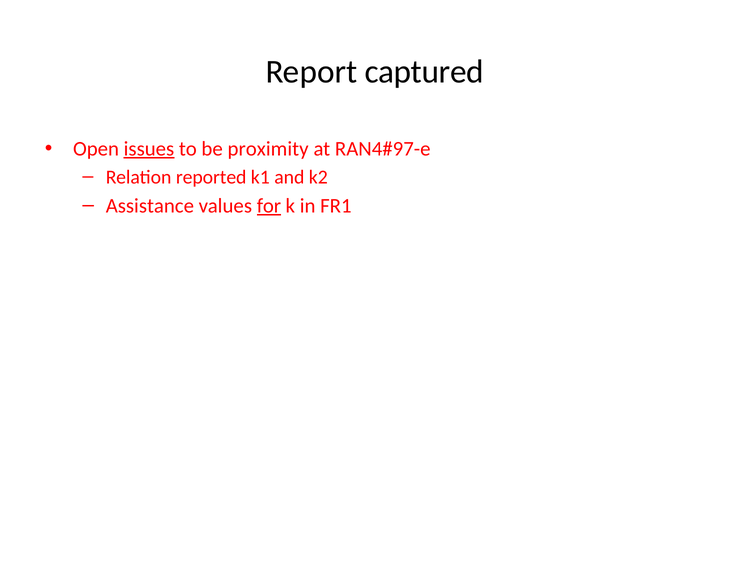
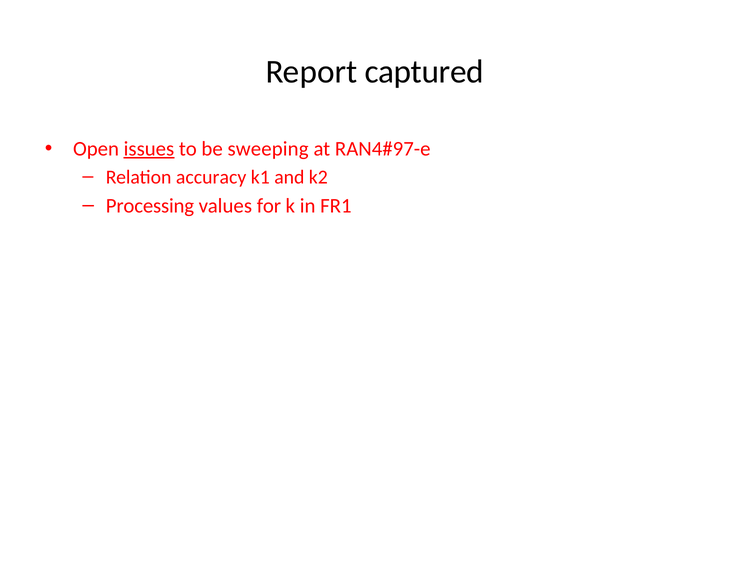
proximity: proximity -> sweeping (268, 149)
reported: reported -> accuracy (211, 177)
Assistance: Assistance -> Processing (150, 206)
for underline: present -> none (269, 206)
